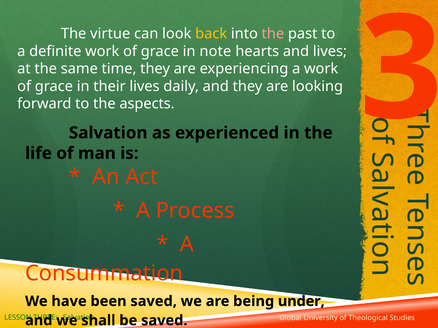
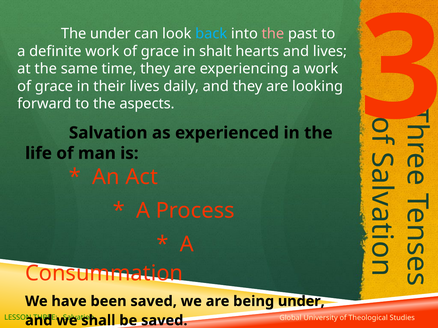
The virtue: virtue -> under (110, 34)
back colour: yellow -> light blue (211, 34)
note: note -> shalt (215, 51)
